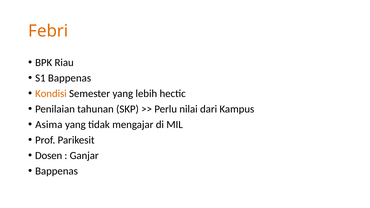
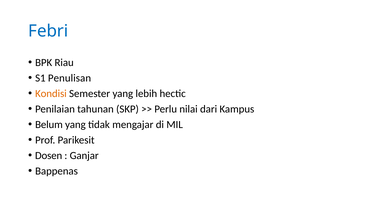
Febri colour: orange -> blue (48, 31)
S1 Bappenas: Bappenas -> Penulisan (70, 78)
Asima: Asima -> Belum (49, 125)
